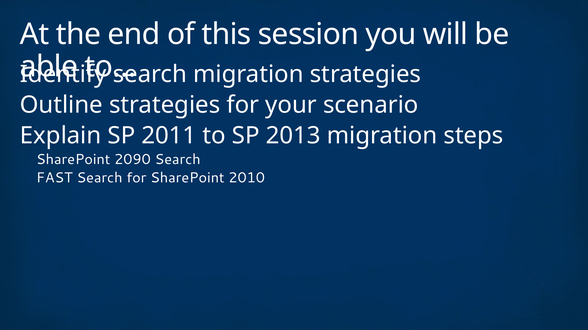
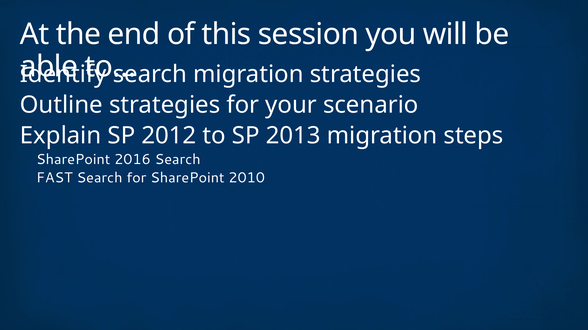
2011: 2011 -> 2012 (169, 136)
2090: 2090 -> 2016 (132, 160)
